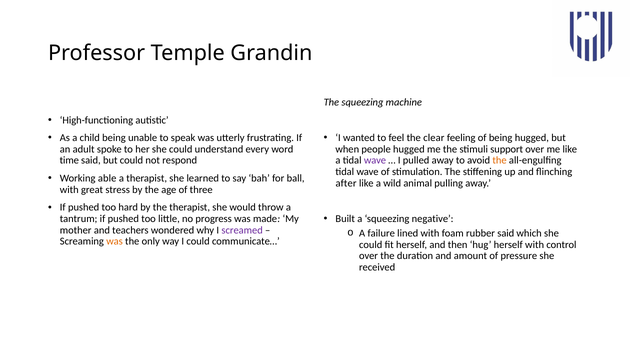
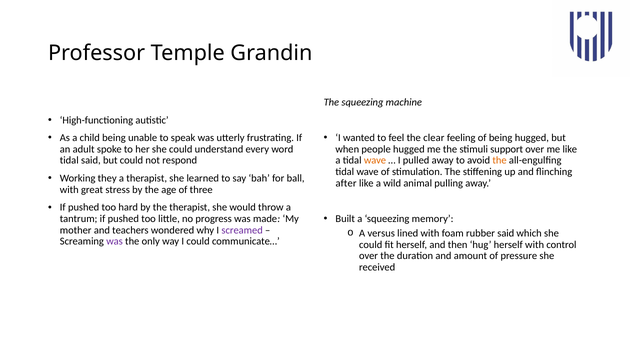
time: time -> tidal (69, 161)
wave colour: purple -> orange (375, 161)
able: able -> they (107, 179)
negative: negative -> memory (433, 219)
failure: failure -> versus (381, 234)
was colour: orange -> purple (115, 242)
